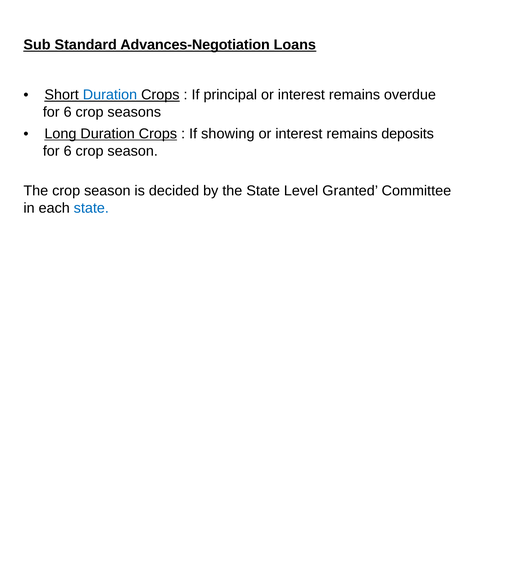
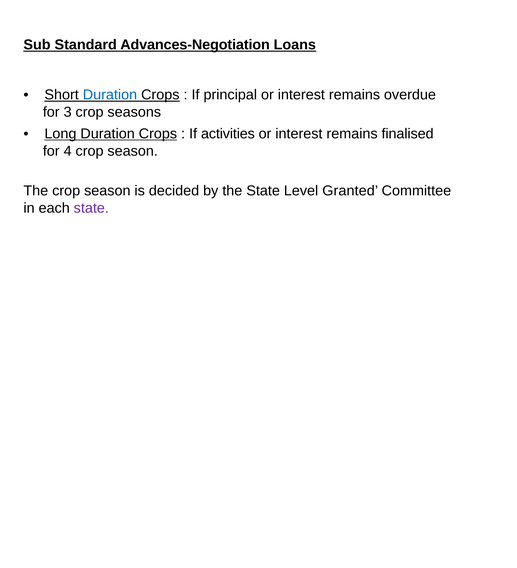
6: 6 -> 3 (68, 112)
showing: showing -> activities (228, 134)
deposits: deposits -> finalised (408, 134)
6: 6 -> 4 (68, 151)
state colour: blue -> purple (91, 208)
